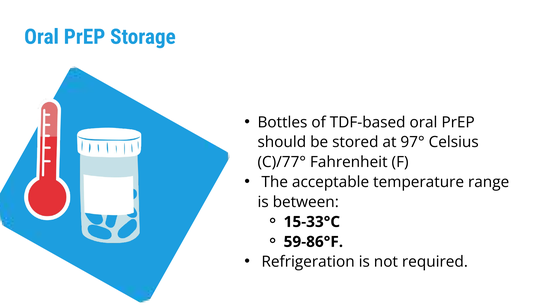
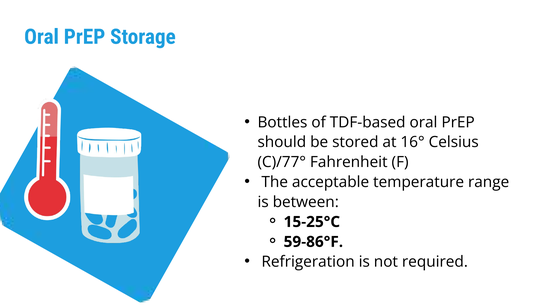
97°: 97° -> 16° (413, 142)
15-33°C: 15-33°C -> 15-25°C (312, 222)
